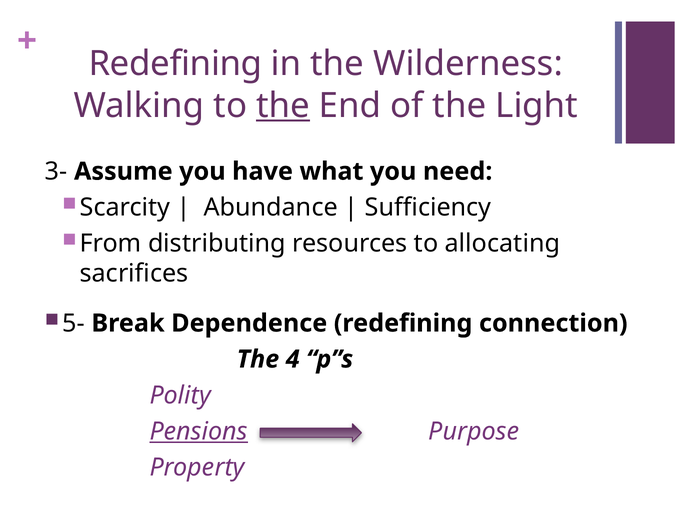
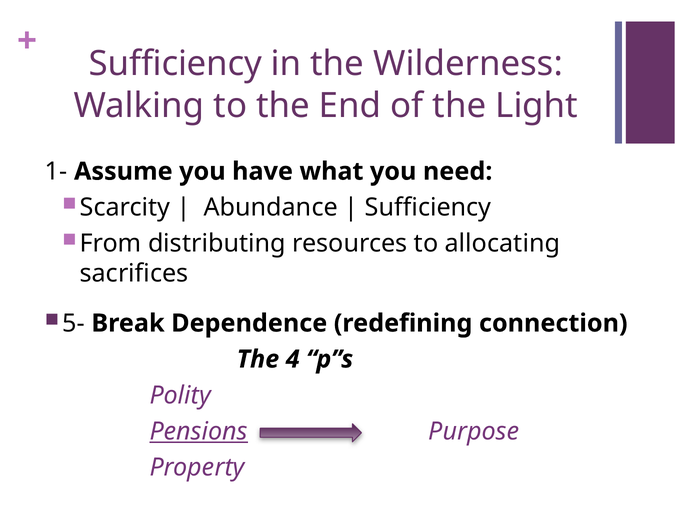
Redefining: Redefining -> Sufficiency (175, 64)
the underline: present -> none (283, 106)
3-: 3- -> 1- (56, 171)
